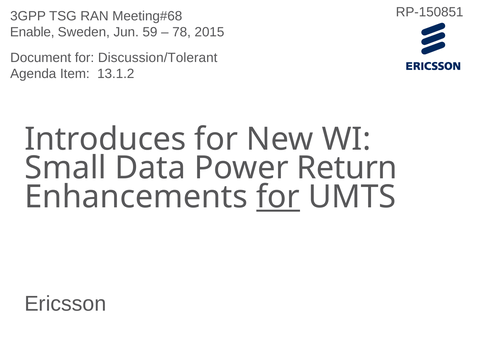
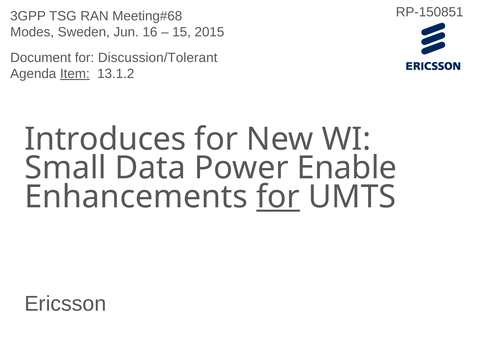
Enable: Enable -> Modes (32, 32)
59: 59 -> 16 (150, 32)
78: 78 -> 15 (182, 32)
Item underline: none -> present (75, 74)
Return: Return -> Enable (347, 168)
